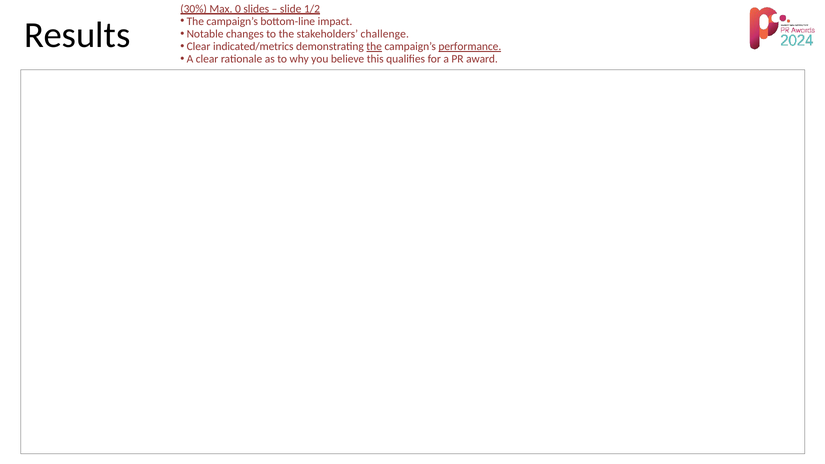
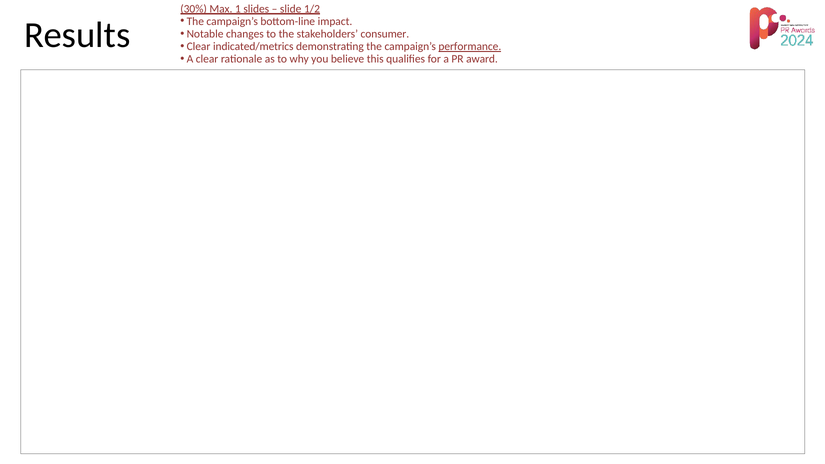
0: 0 -> 1 (238, 9)
challenge: challenge -> consumer (385, 34)
the underline: present -> none (374, 47)
